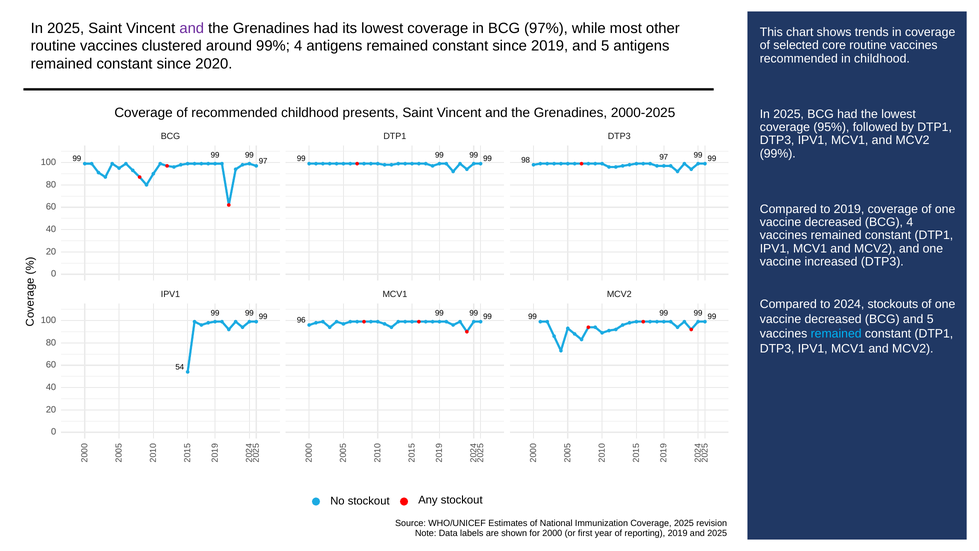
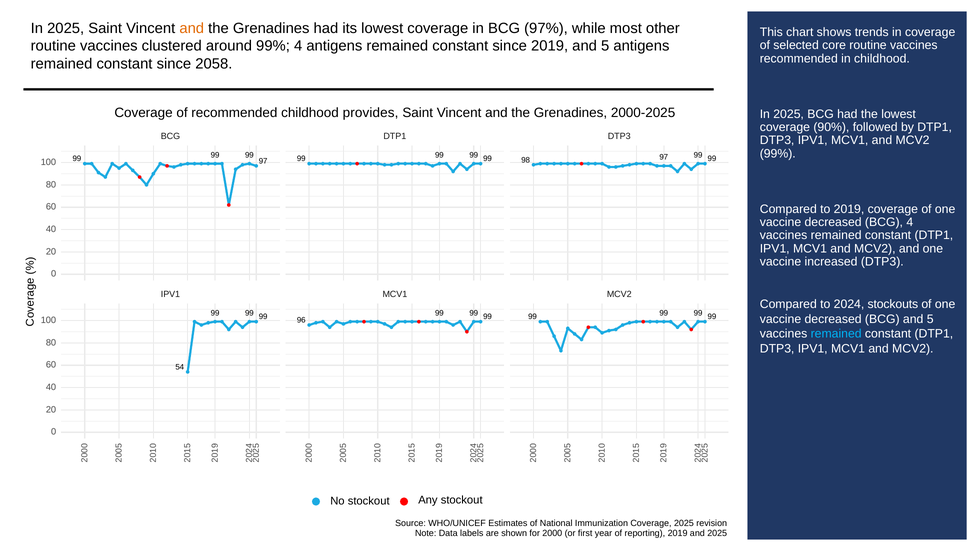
and colour: purple -> orange (192, 28)
2020: 2020 -> 2058 (214, 64)
presents: presents -> provides (371, 113)
95%: 95% -> 90% (831, 127)
